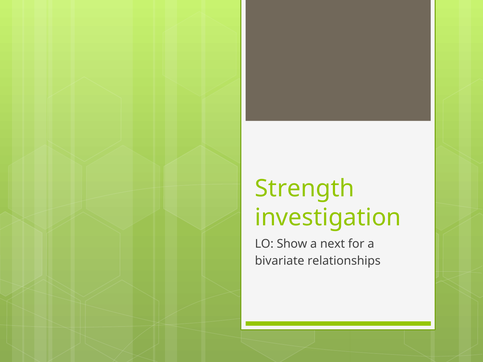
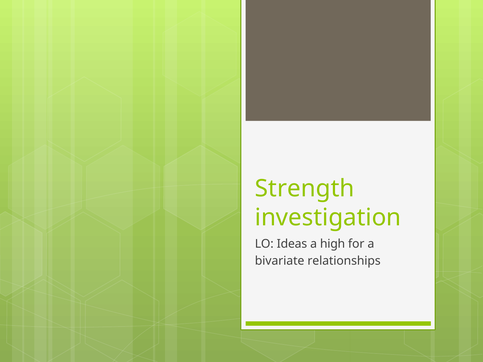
Show: Show -> Ideas (292, 244)
next: next -> high (333, 244)
